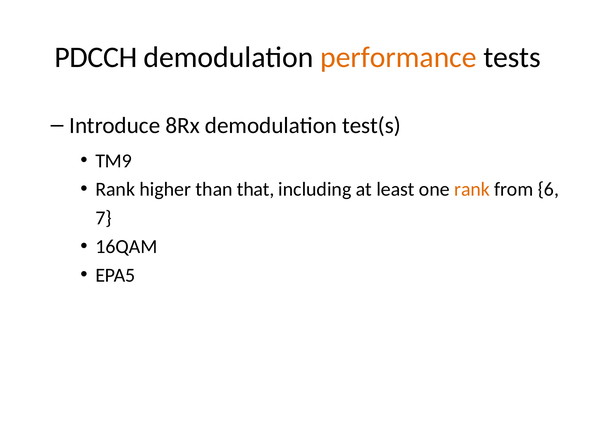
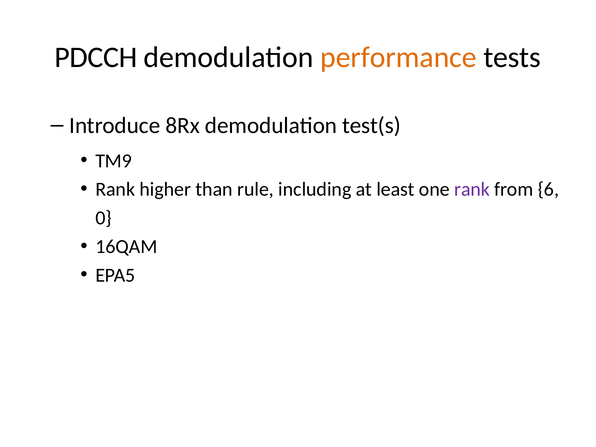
that: that -> rule (255, 189)
rank colour: orange -> purple (472, 189)
7: 7 -> 0 (104, 218)
